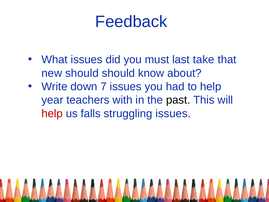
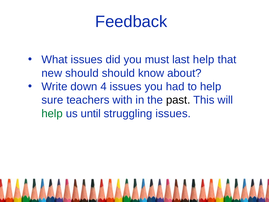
last take: take -> help (204, 60)
7: 7 -> 4 (104, 86)
year: year -> sure (52, 100)
help colour: red -> green (52, 113)
falls: falls -> until (91, 113)
